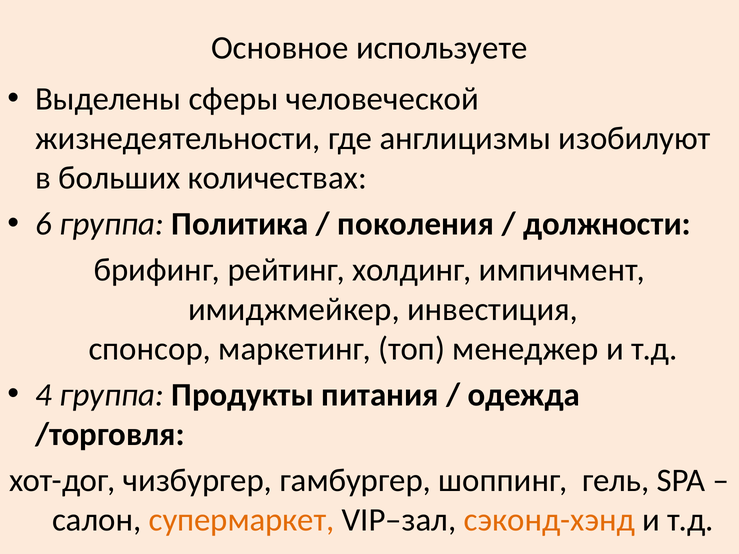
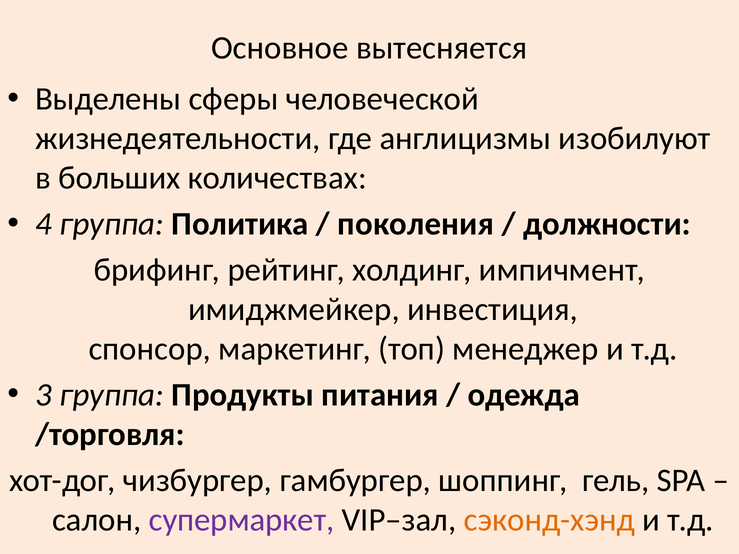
используете: используете -> вытесняется (442, 48)
6: 6 -> 4 (43, 224)
4: 4 -> 3 (43, 395)
супермаркет colour: orange -> purple (242, 520)
